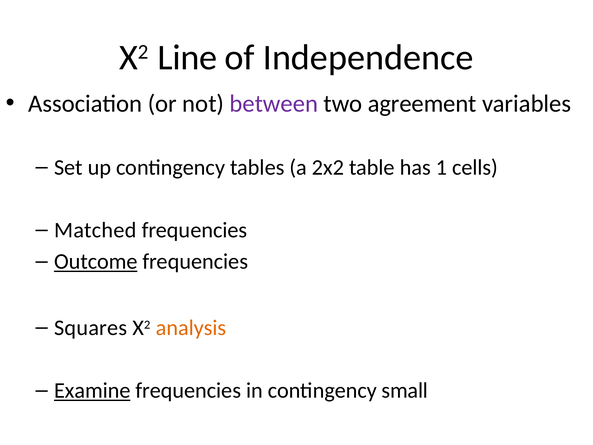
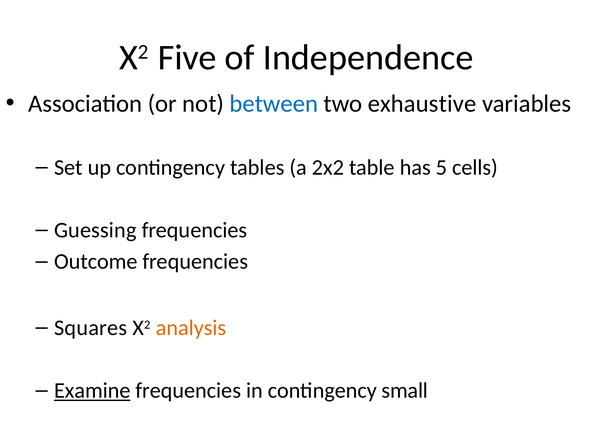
Line: Line -> Five (187, 57)
between colour: purple -> blue (274, 104)
agreement: agreement -> exhaustive (422, 104)
1: 1 -> 5 (441, 167)
Matched: Matched -> Guessing (95, 230)
Outcome underline: present -> none (96, 261)
